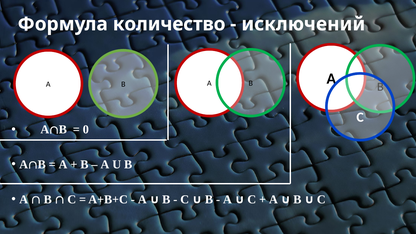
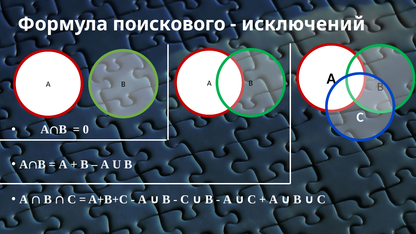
количество: количество -> поискового (169, 24)
